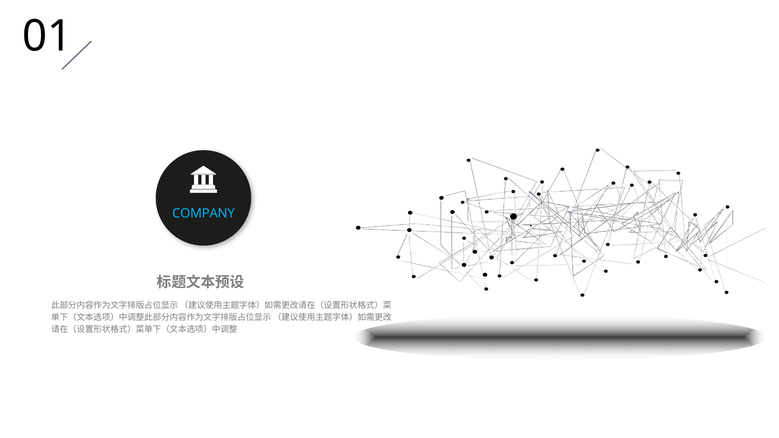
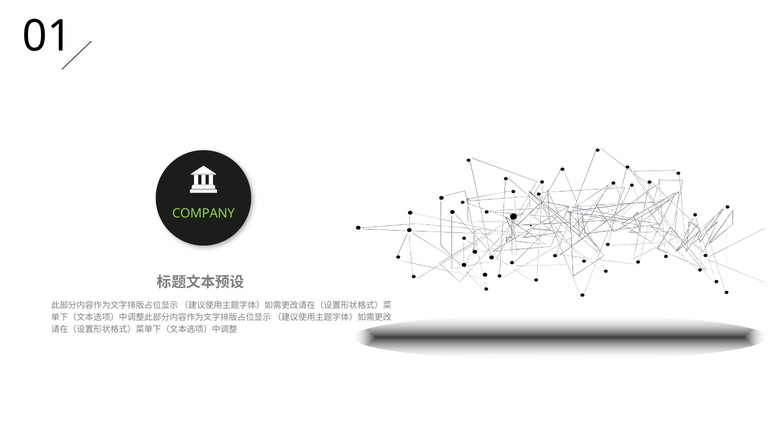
COMPANY colour: light blue -> light green (203, 214)
